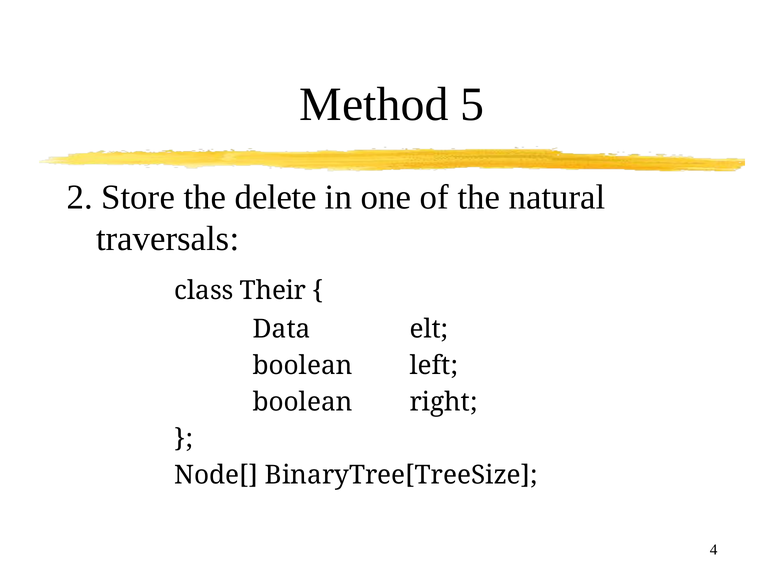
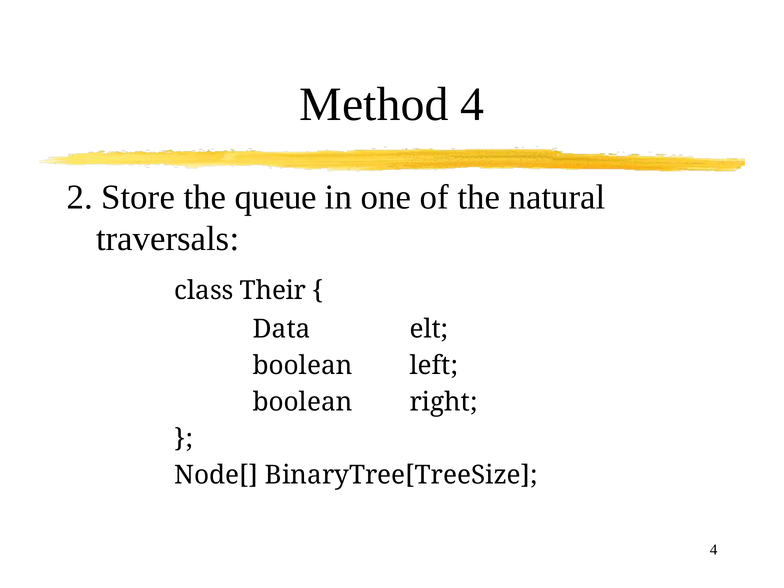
Method 5: 5 -> 4 (472, 105)
delete: delete -> queue (276, 197)
